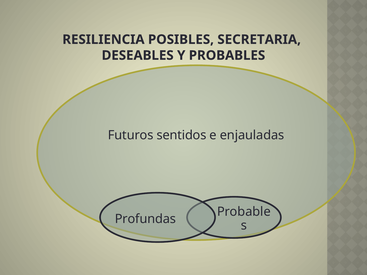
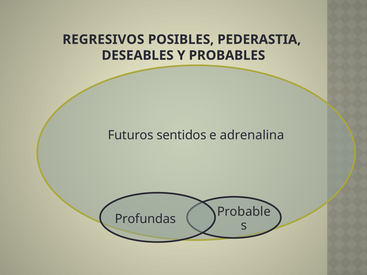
RESILIENCIA: RESILIENCIA -> REGRESIVOS (103, 40)
SECRETARIA: SECRETARIA -> PEDERASTIA (259, 40)
enjauladas: enjauladas -> adrenalina (252, 135)
